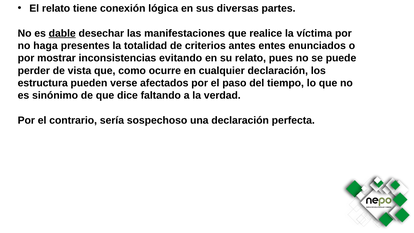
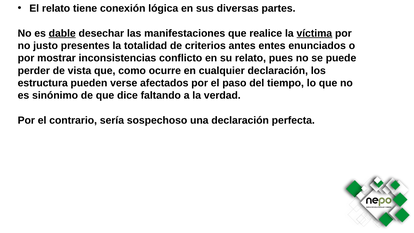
víctima underline: none -> present (314, 33)
haga: haga -> justo (46, 46)
evitando: evitando -> conflicto (181, 58)
